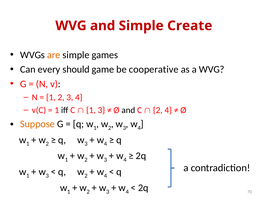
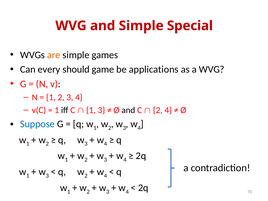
Create: Create -> Special (190, 26)
cooperative: cooperative -> applications (154, 69)
Suppose colour: orange -> blue (37, 124)
